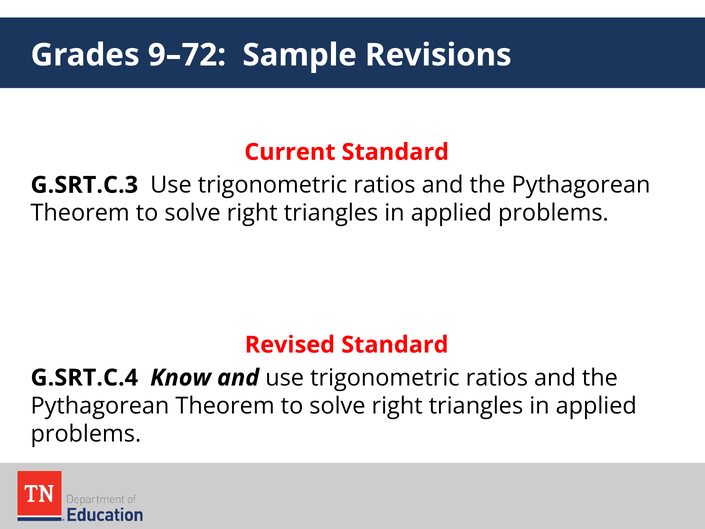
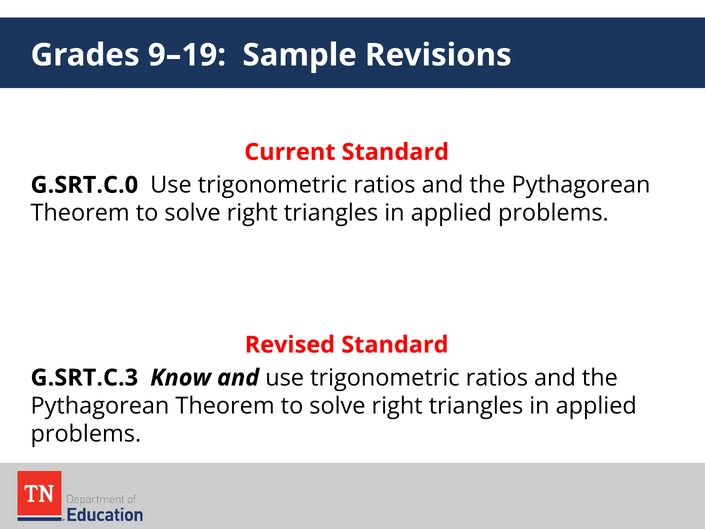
9–72: 9–72 -> 9–19 (187, 55)
G.SRT.C.3: G.SRT.C.3 -> G.SRT.C.0 (84, 185)
G.SRT.C.4: G.SRT.C.4 -> G.SRT.C.3 (84, 378)
